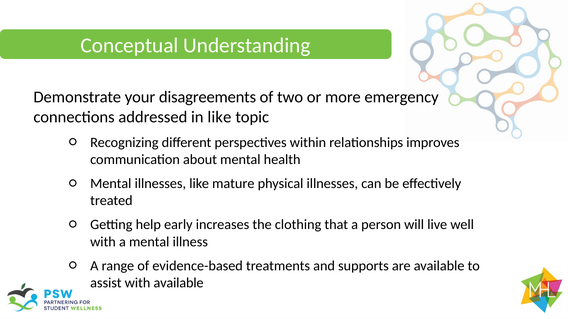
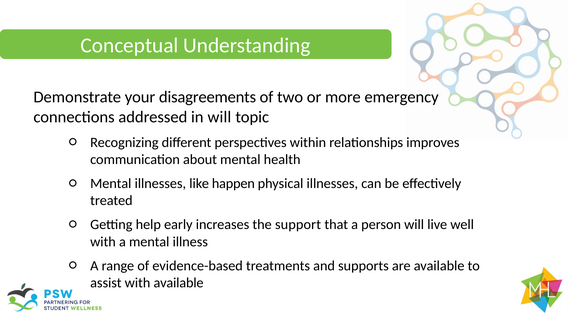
in like: like -> will (219, 117)
mature: mature -> happen (233, 184)
clothing: clothing -> support (298, 225)
